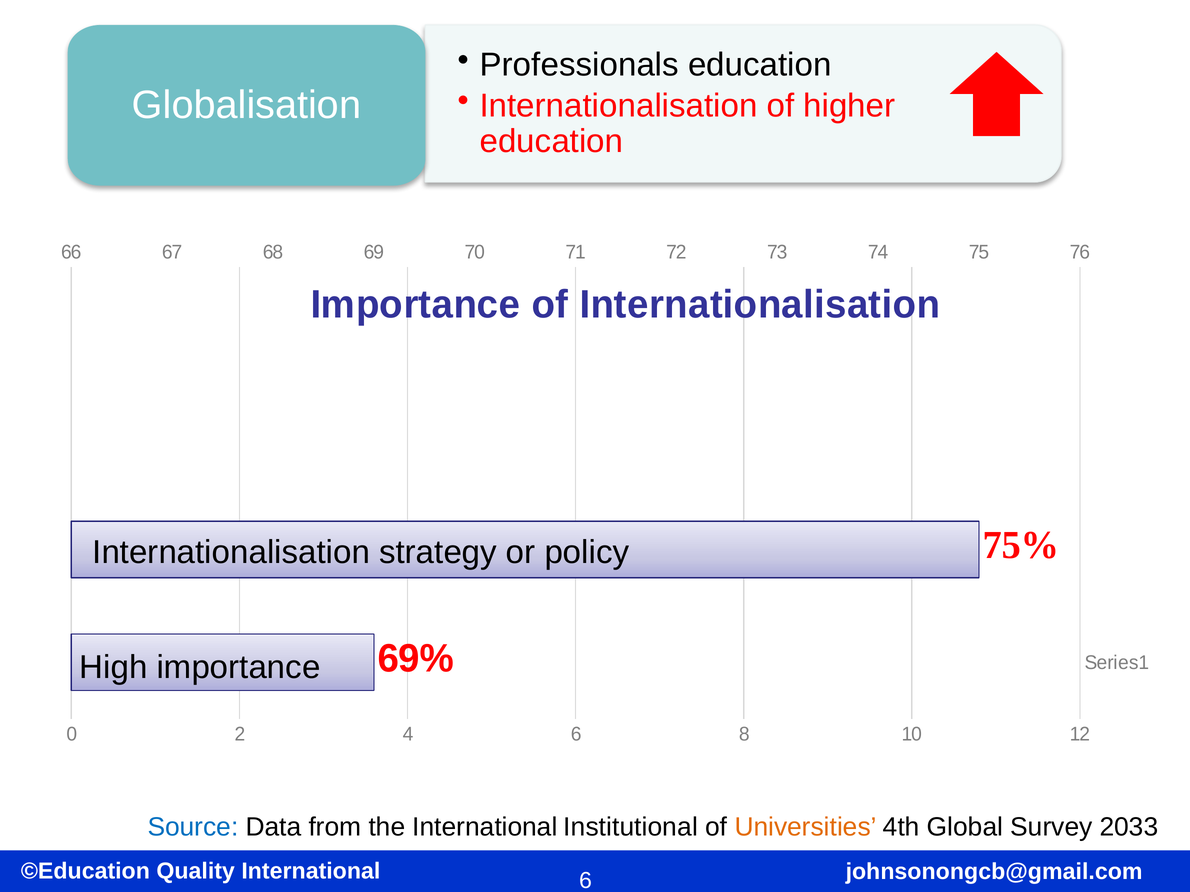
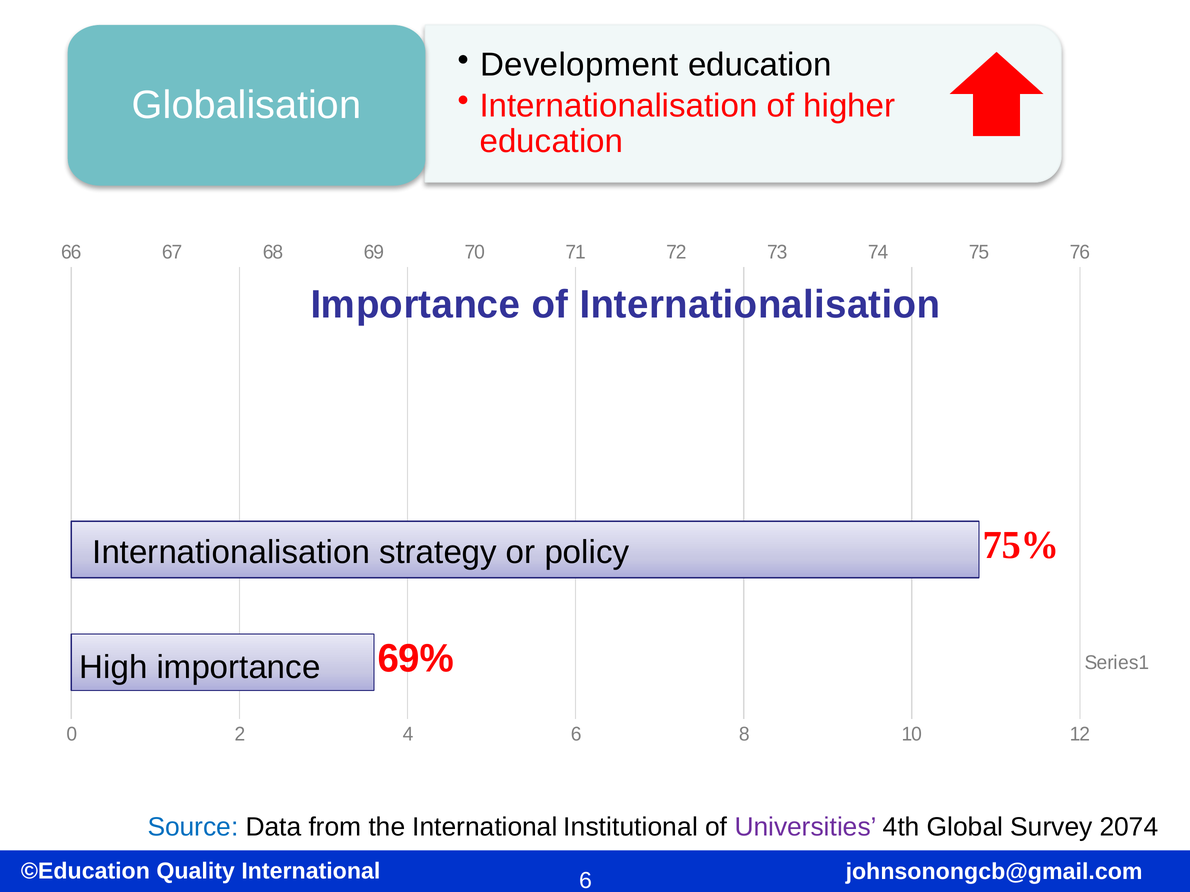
Professionals: Professionals -> Development (579, 65)
Universities colour: orange -> purple (806, 827)
2033: 2033 -> 2074 (1129, 827)
